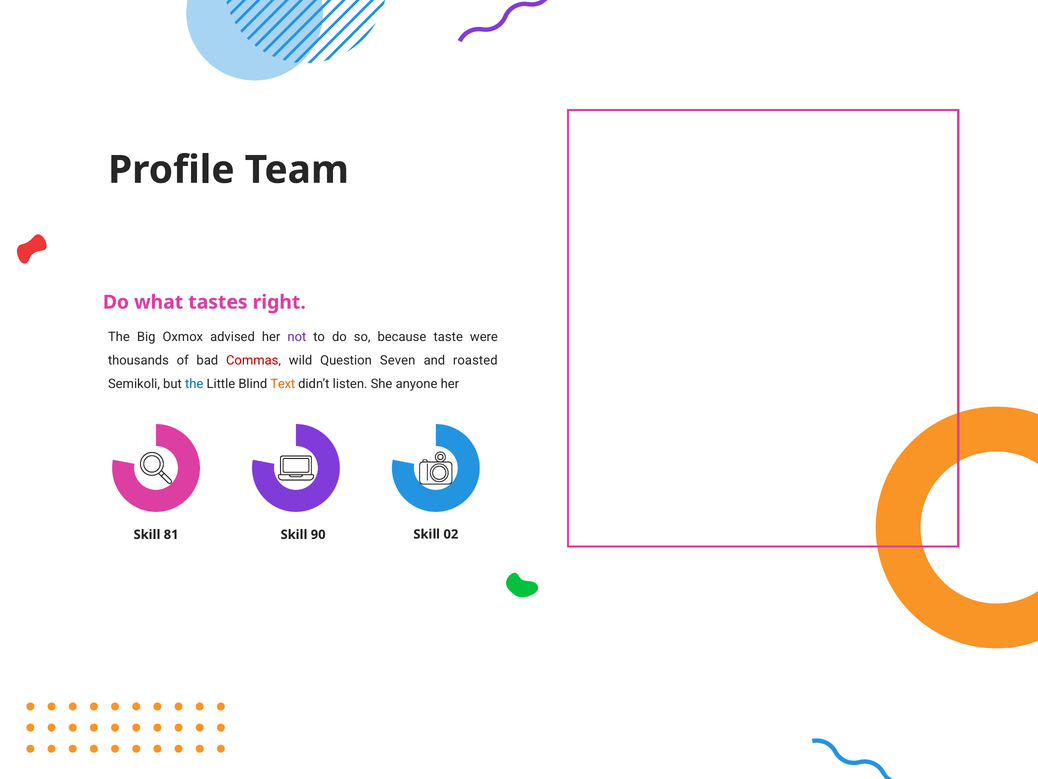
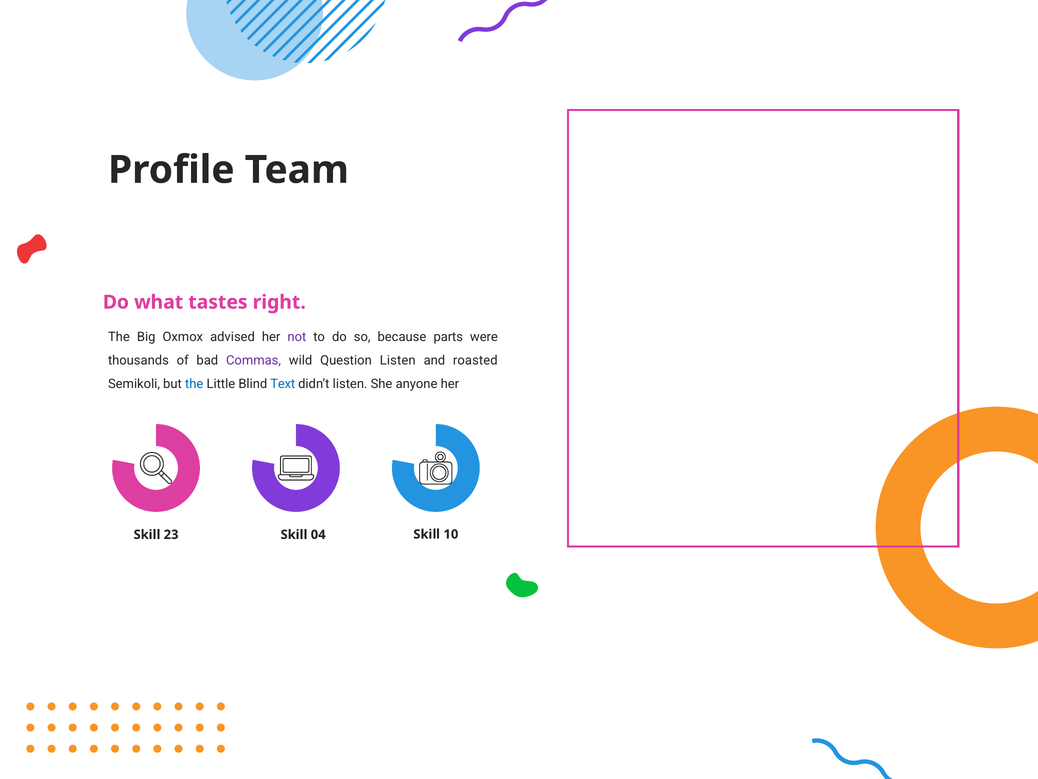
taste: taste -> parts (448, 337)
Commas colour: red -> purple (254, 360)
Question Seven: Seven -> Listen (398, 360)
Text colour: orange -> blue (283, 384)
81: 81 -> 23 (171, 534)
90: 90 -> 04 (318, 534)
02: 02 -> 10 (451, 534)
